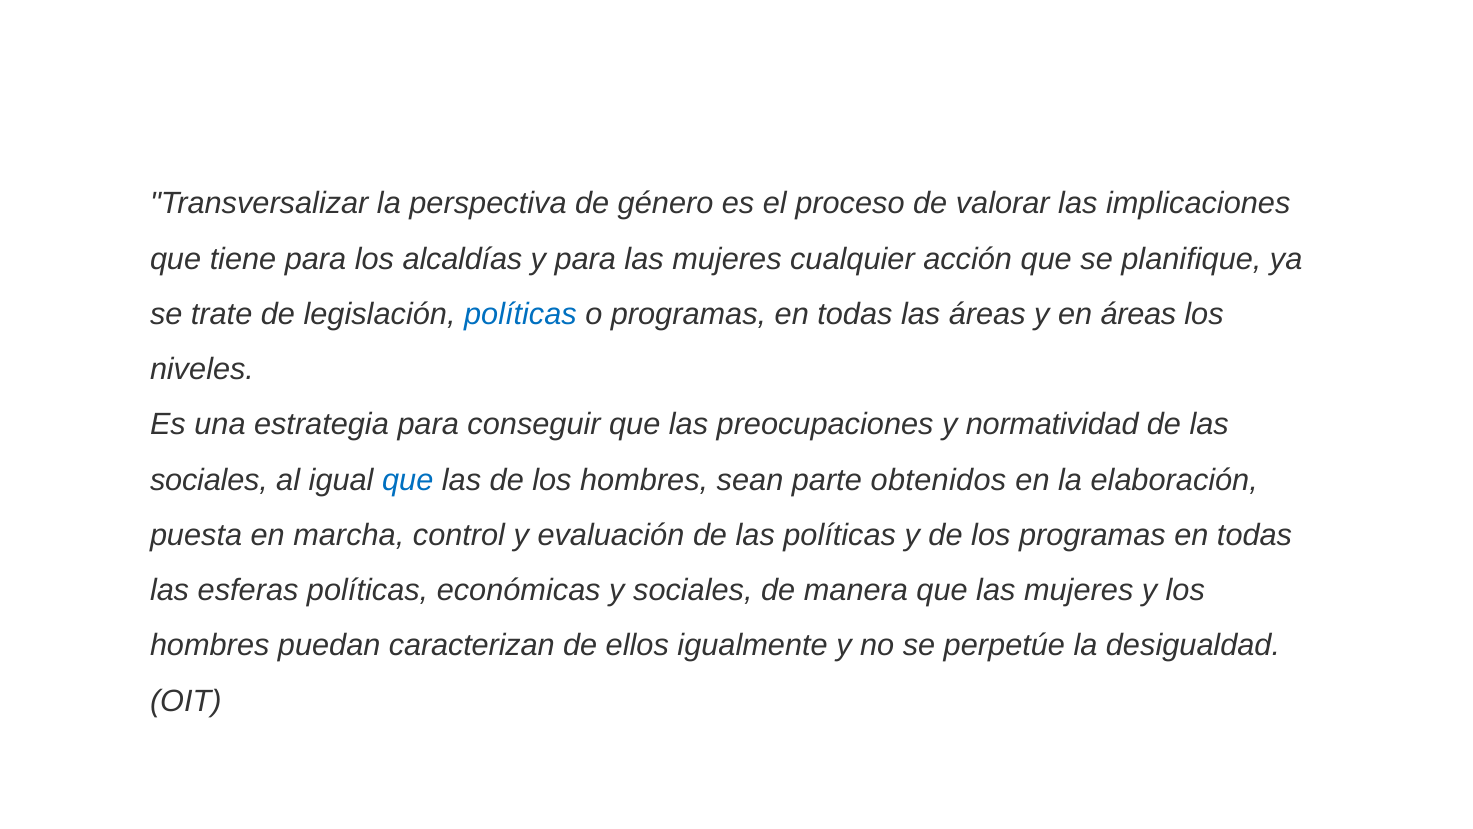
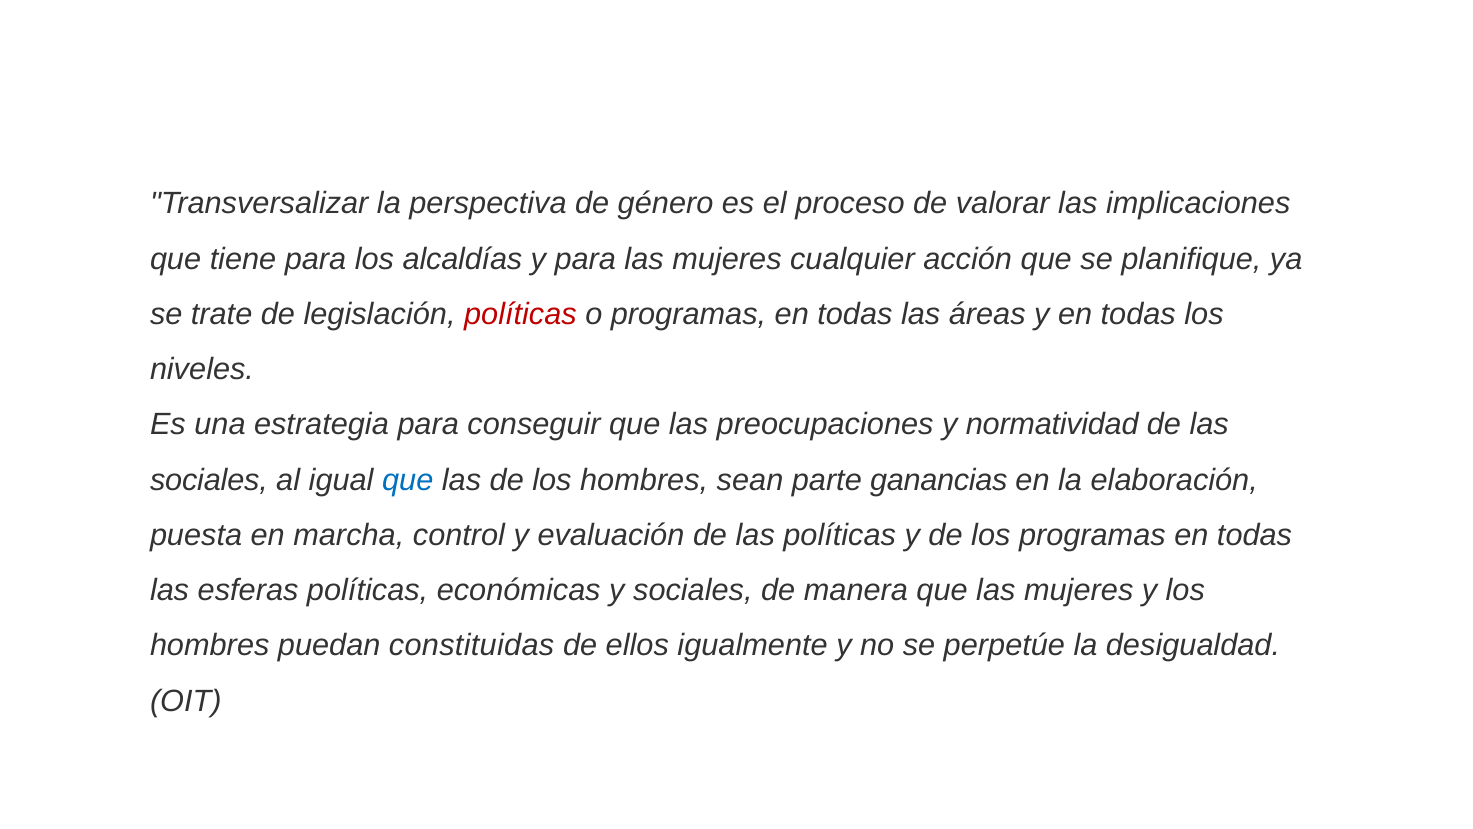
políticas colour: blue -> red (520, 314)
y en áreas: áreas -> todas (1138, 314)
obtenidos: obtenidos -> ganancias (939, 480)
caracterizan: caracterizan -> constituidas (472, 645)
